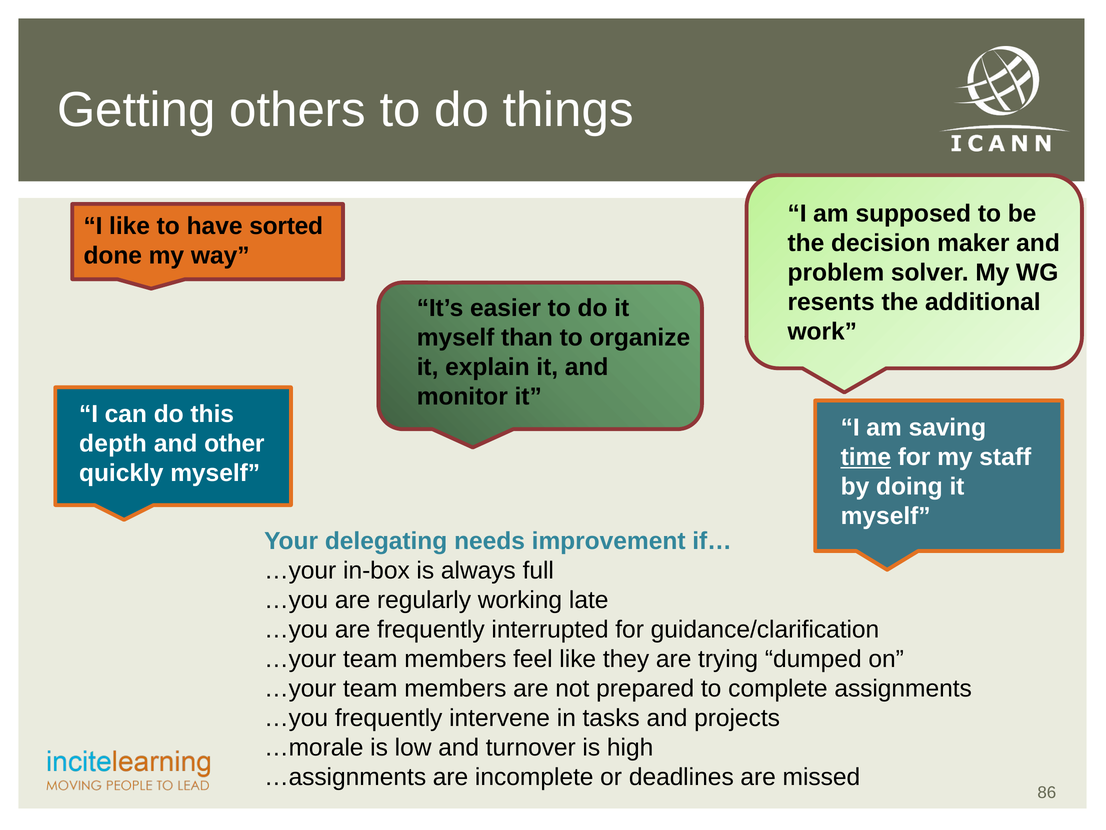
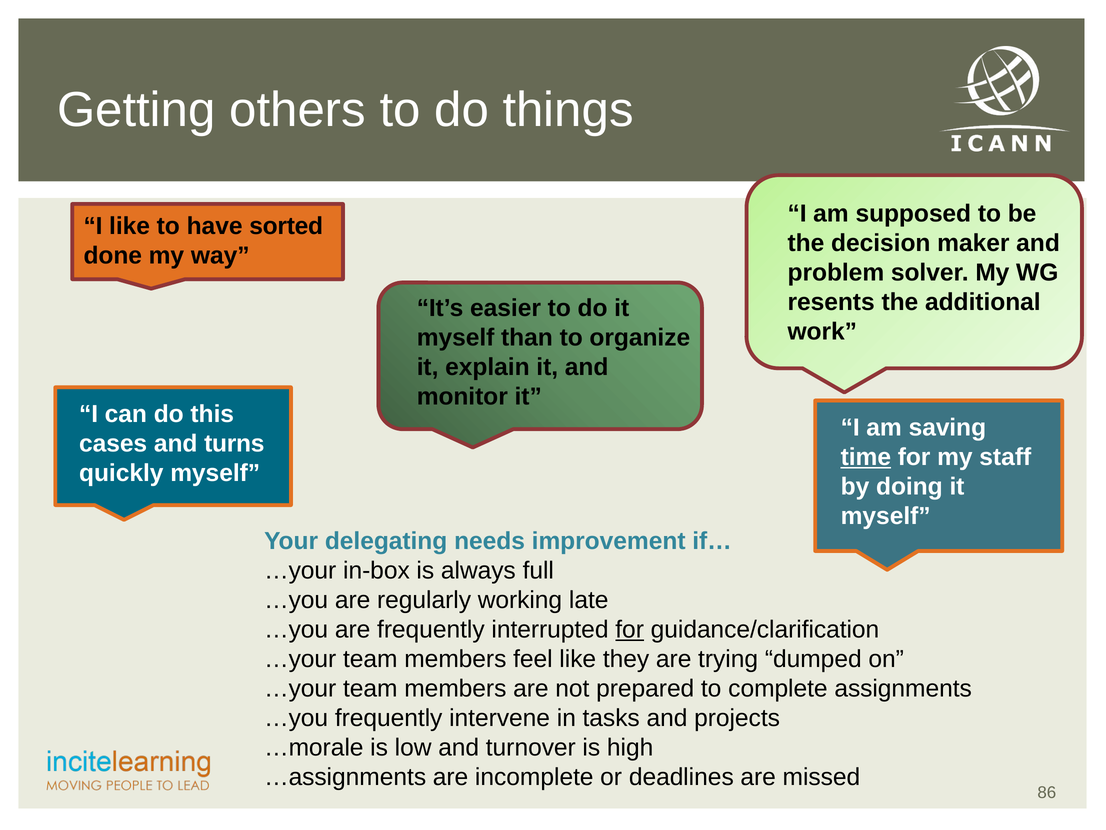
depth: depth -> cases (113, 444)
other: other -> turns (234, 444)
for underline: none -> present (630, 629)
